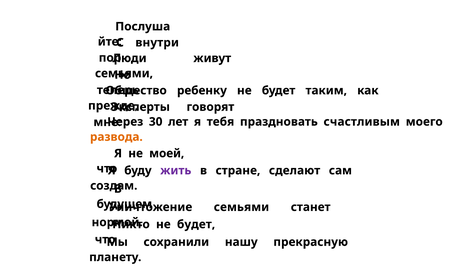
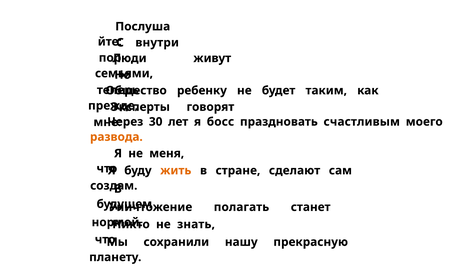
тебя: тебя -> босс (220, 122)
моей: моей -> меня (167, 153)
жить colour: purple -> orange (176, 171)
семьями: семьями -> полагать (241, 207)
будет: будет -> знать (196, 224)
